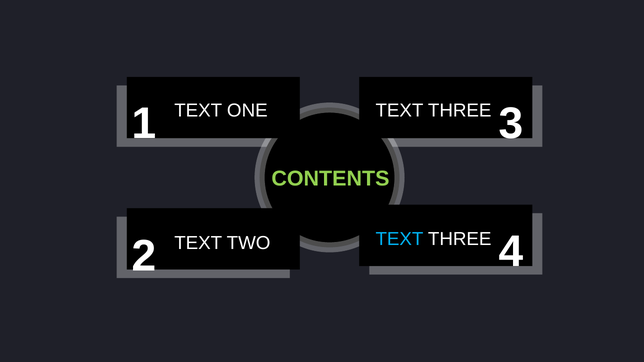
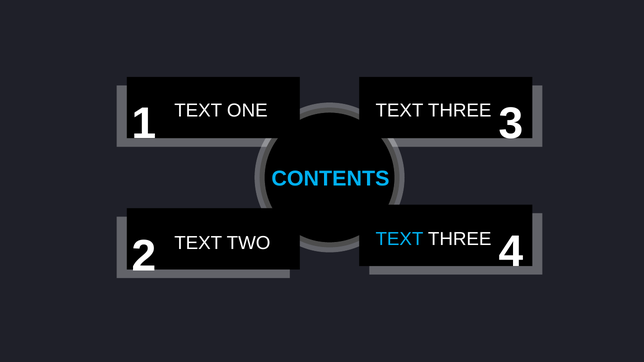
CONTENTS colour: light green -> light blue (330, 179)
